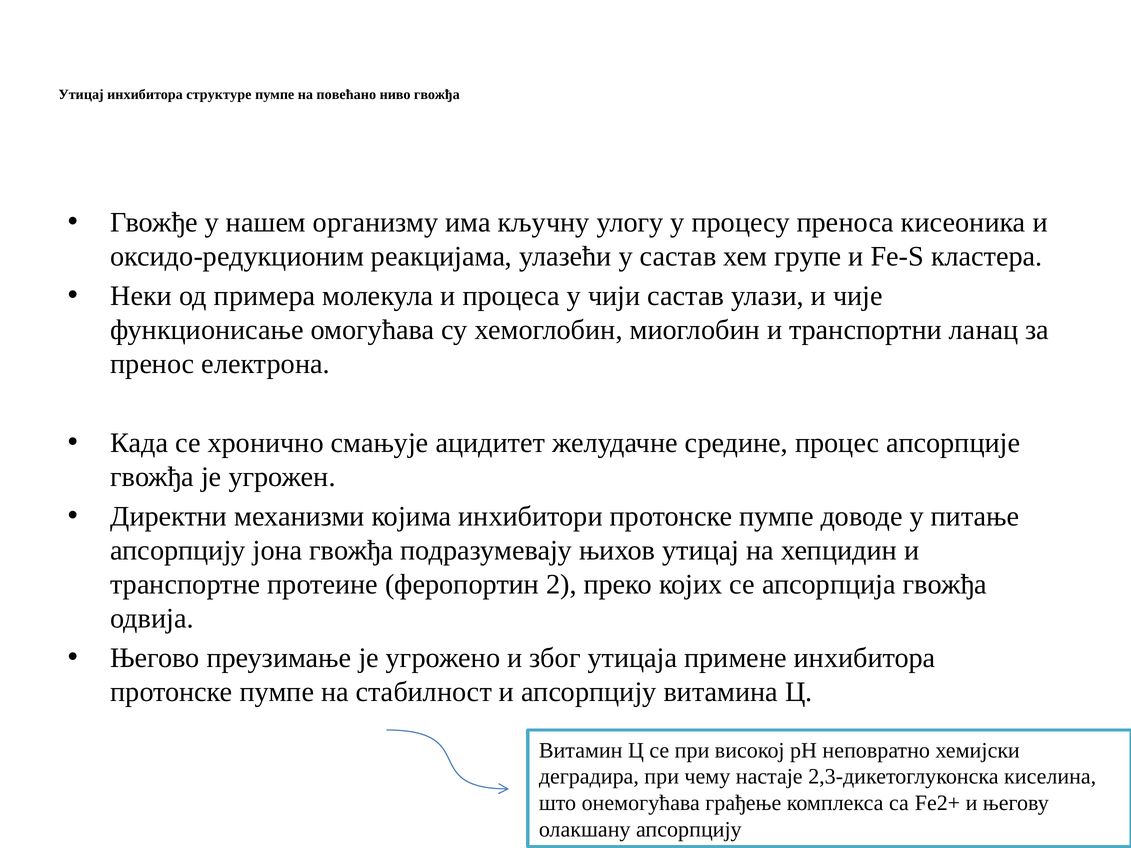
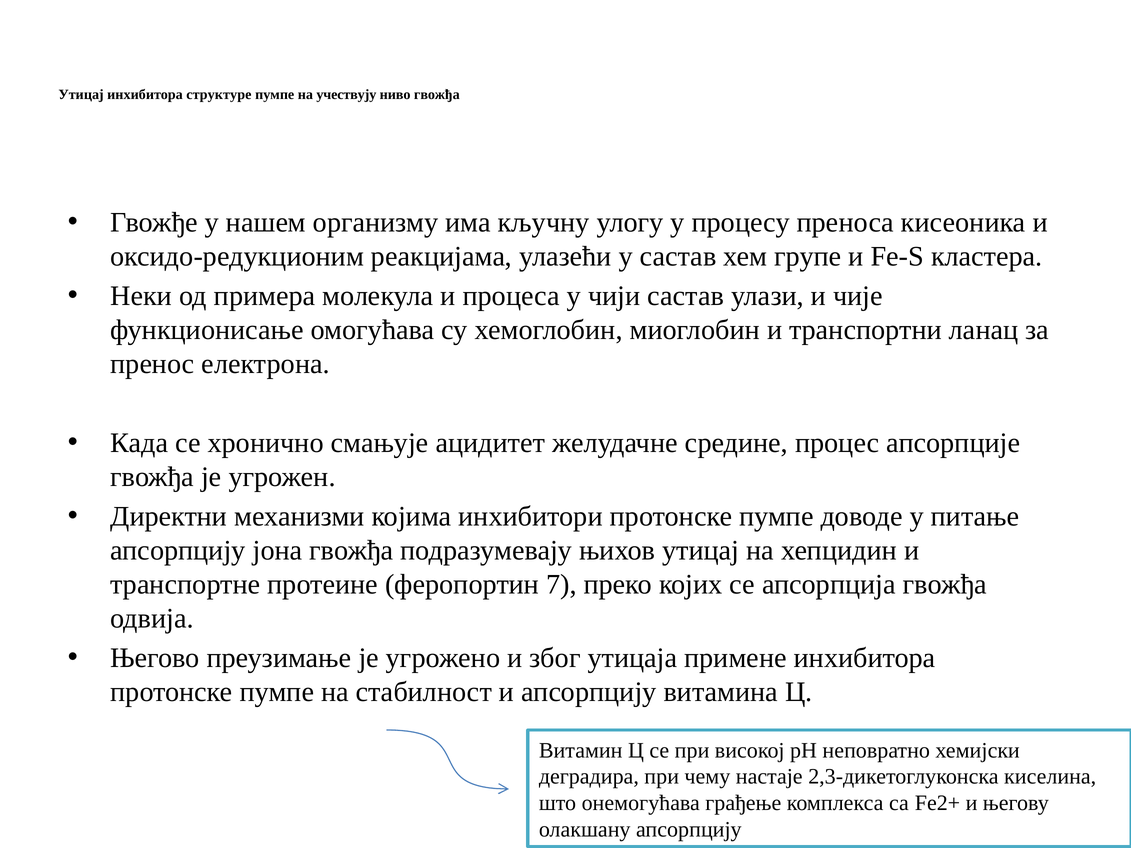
повећано: повећано -> учествују (346, 94)
2: 2 -> 7 (561, 584)
